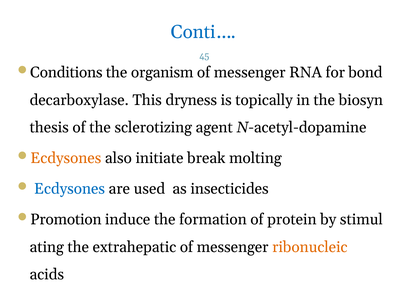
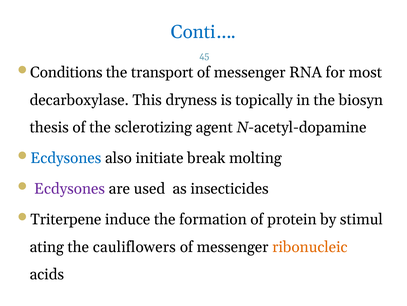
organism: organism -> transport (162, 72)
bond: bond -> most (365, 72)
Ecdysones colour: orange -> blue (66, 158)
Ecdysones colour: blue -> purple (70, 188)
Promotion: Promotion -> Triterpene (66, 219)
extrahepatic: extrahepatic -> cauliflowers (134, 246)
